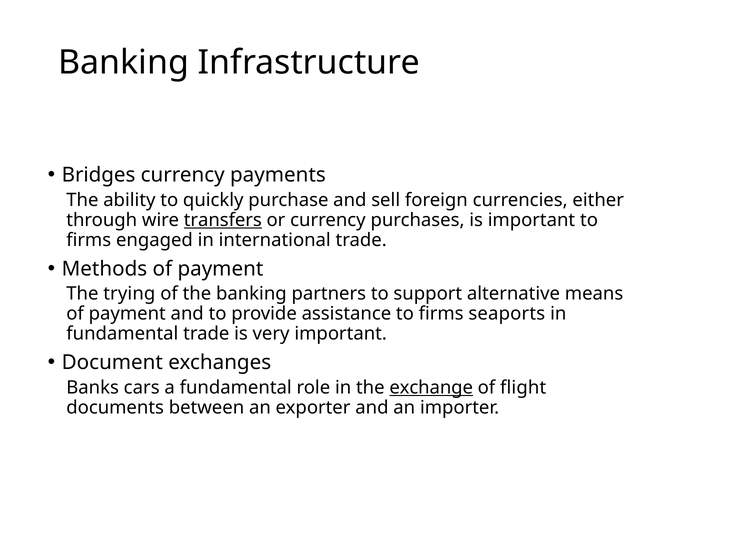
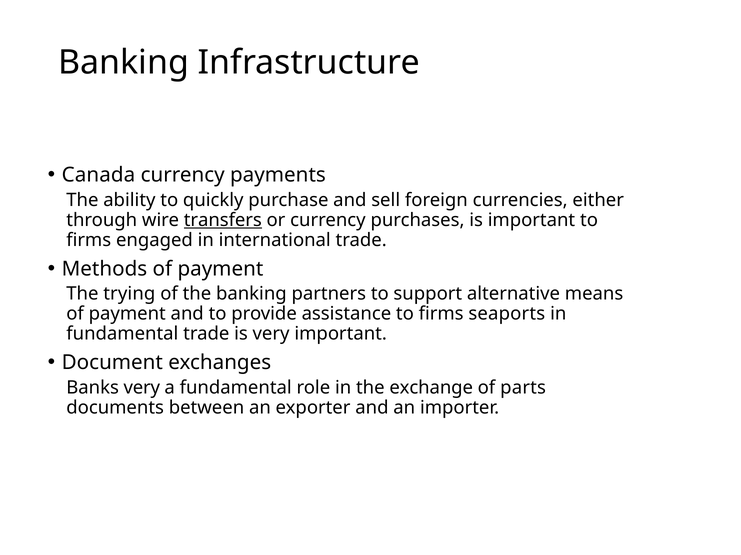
Bridges: Bridges -> Canada (98, 175)
Banks cars: cars -> very (142, 388)
exchange underline: present -> none (431, 388)
flight: flight -> parts (523, 388)
